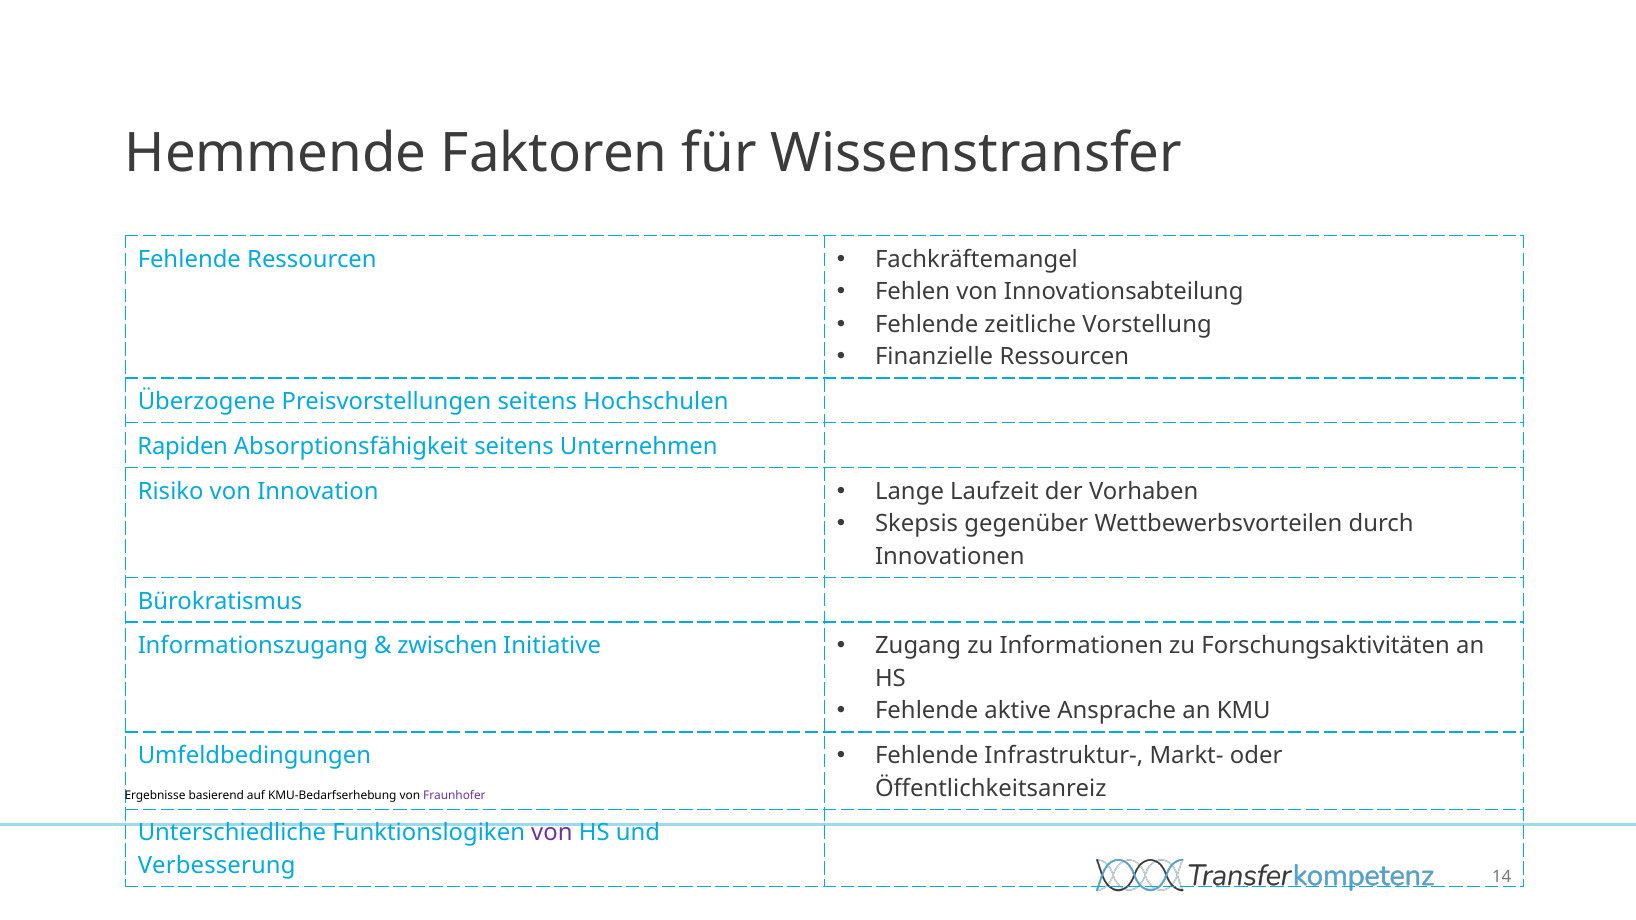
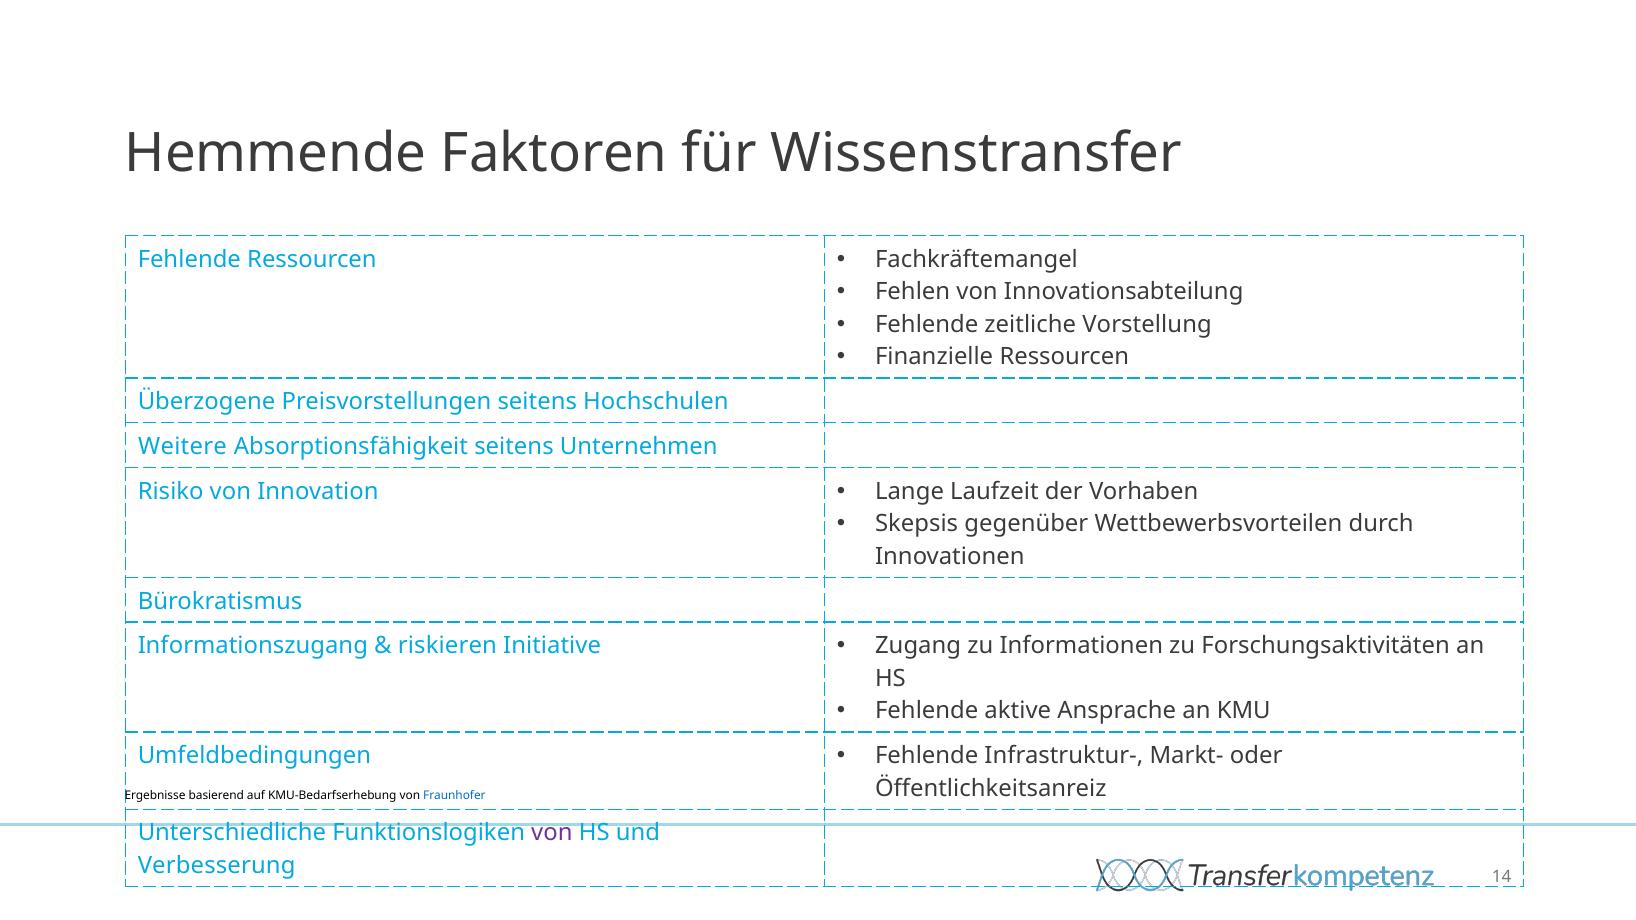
Rapiden: Rapiden -> Weitere (183, 447)
zwischen: zwischen -> riskieren (447, 646)
Fraunhofer colour: purple -> blue (454, 796)
